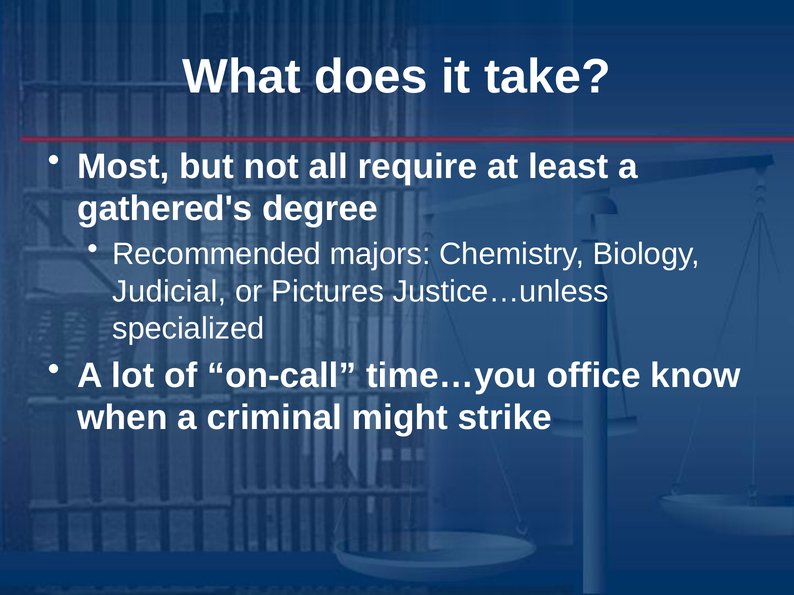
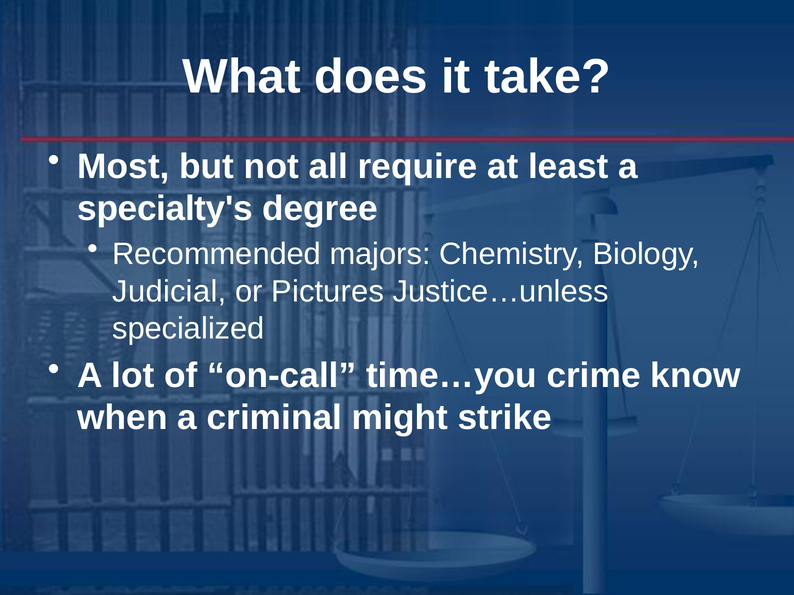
gathered's: gathered's -> specialty's (165, 209)
office: office -> crime (594, 376)
